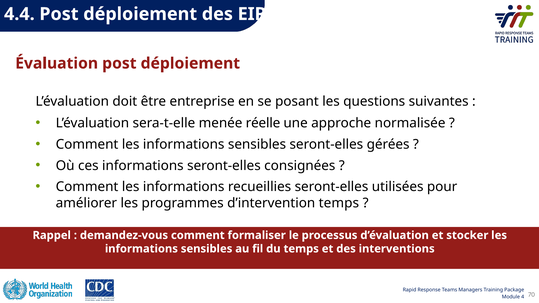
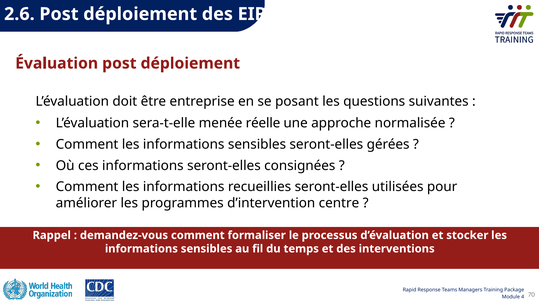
4.4: 4.4 -> 2.6 (19, 14)
d’intervention temps: temps -> centre (339, 203)
